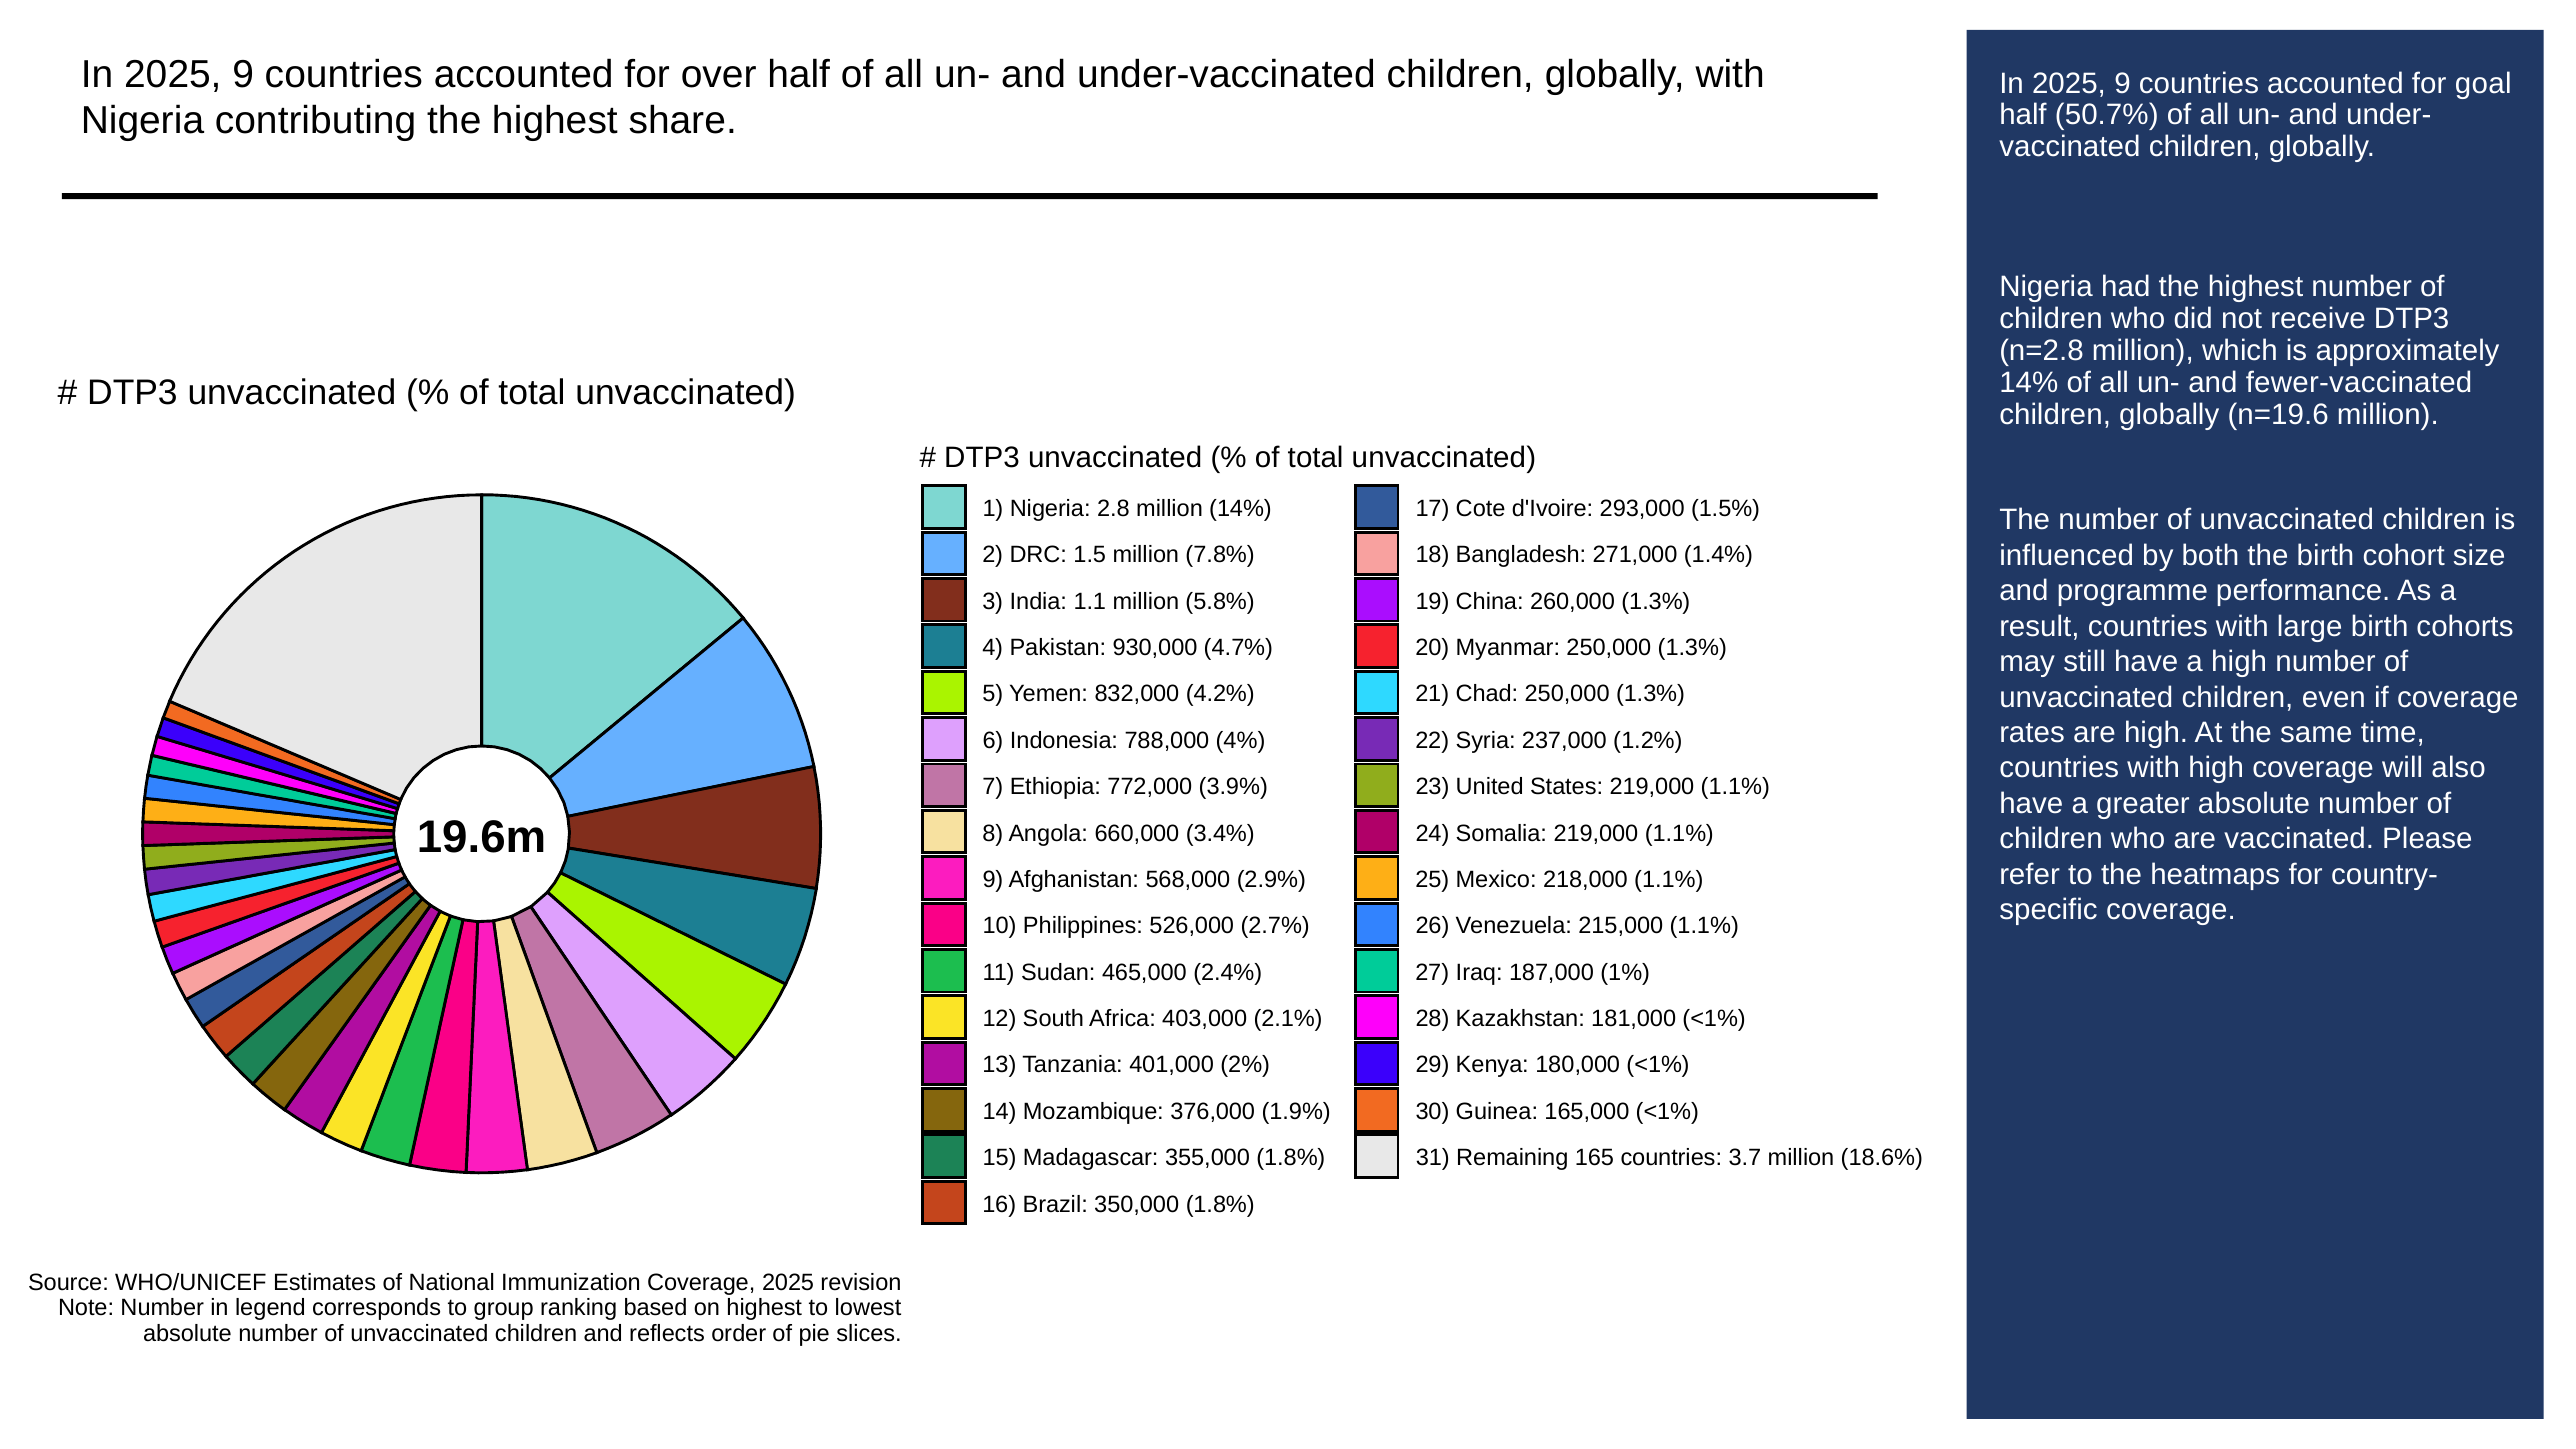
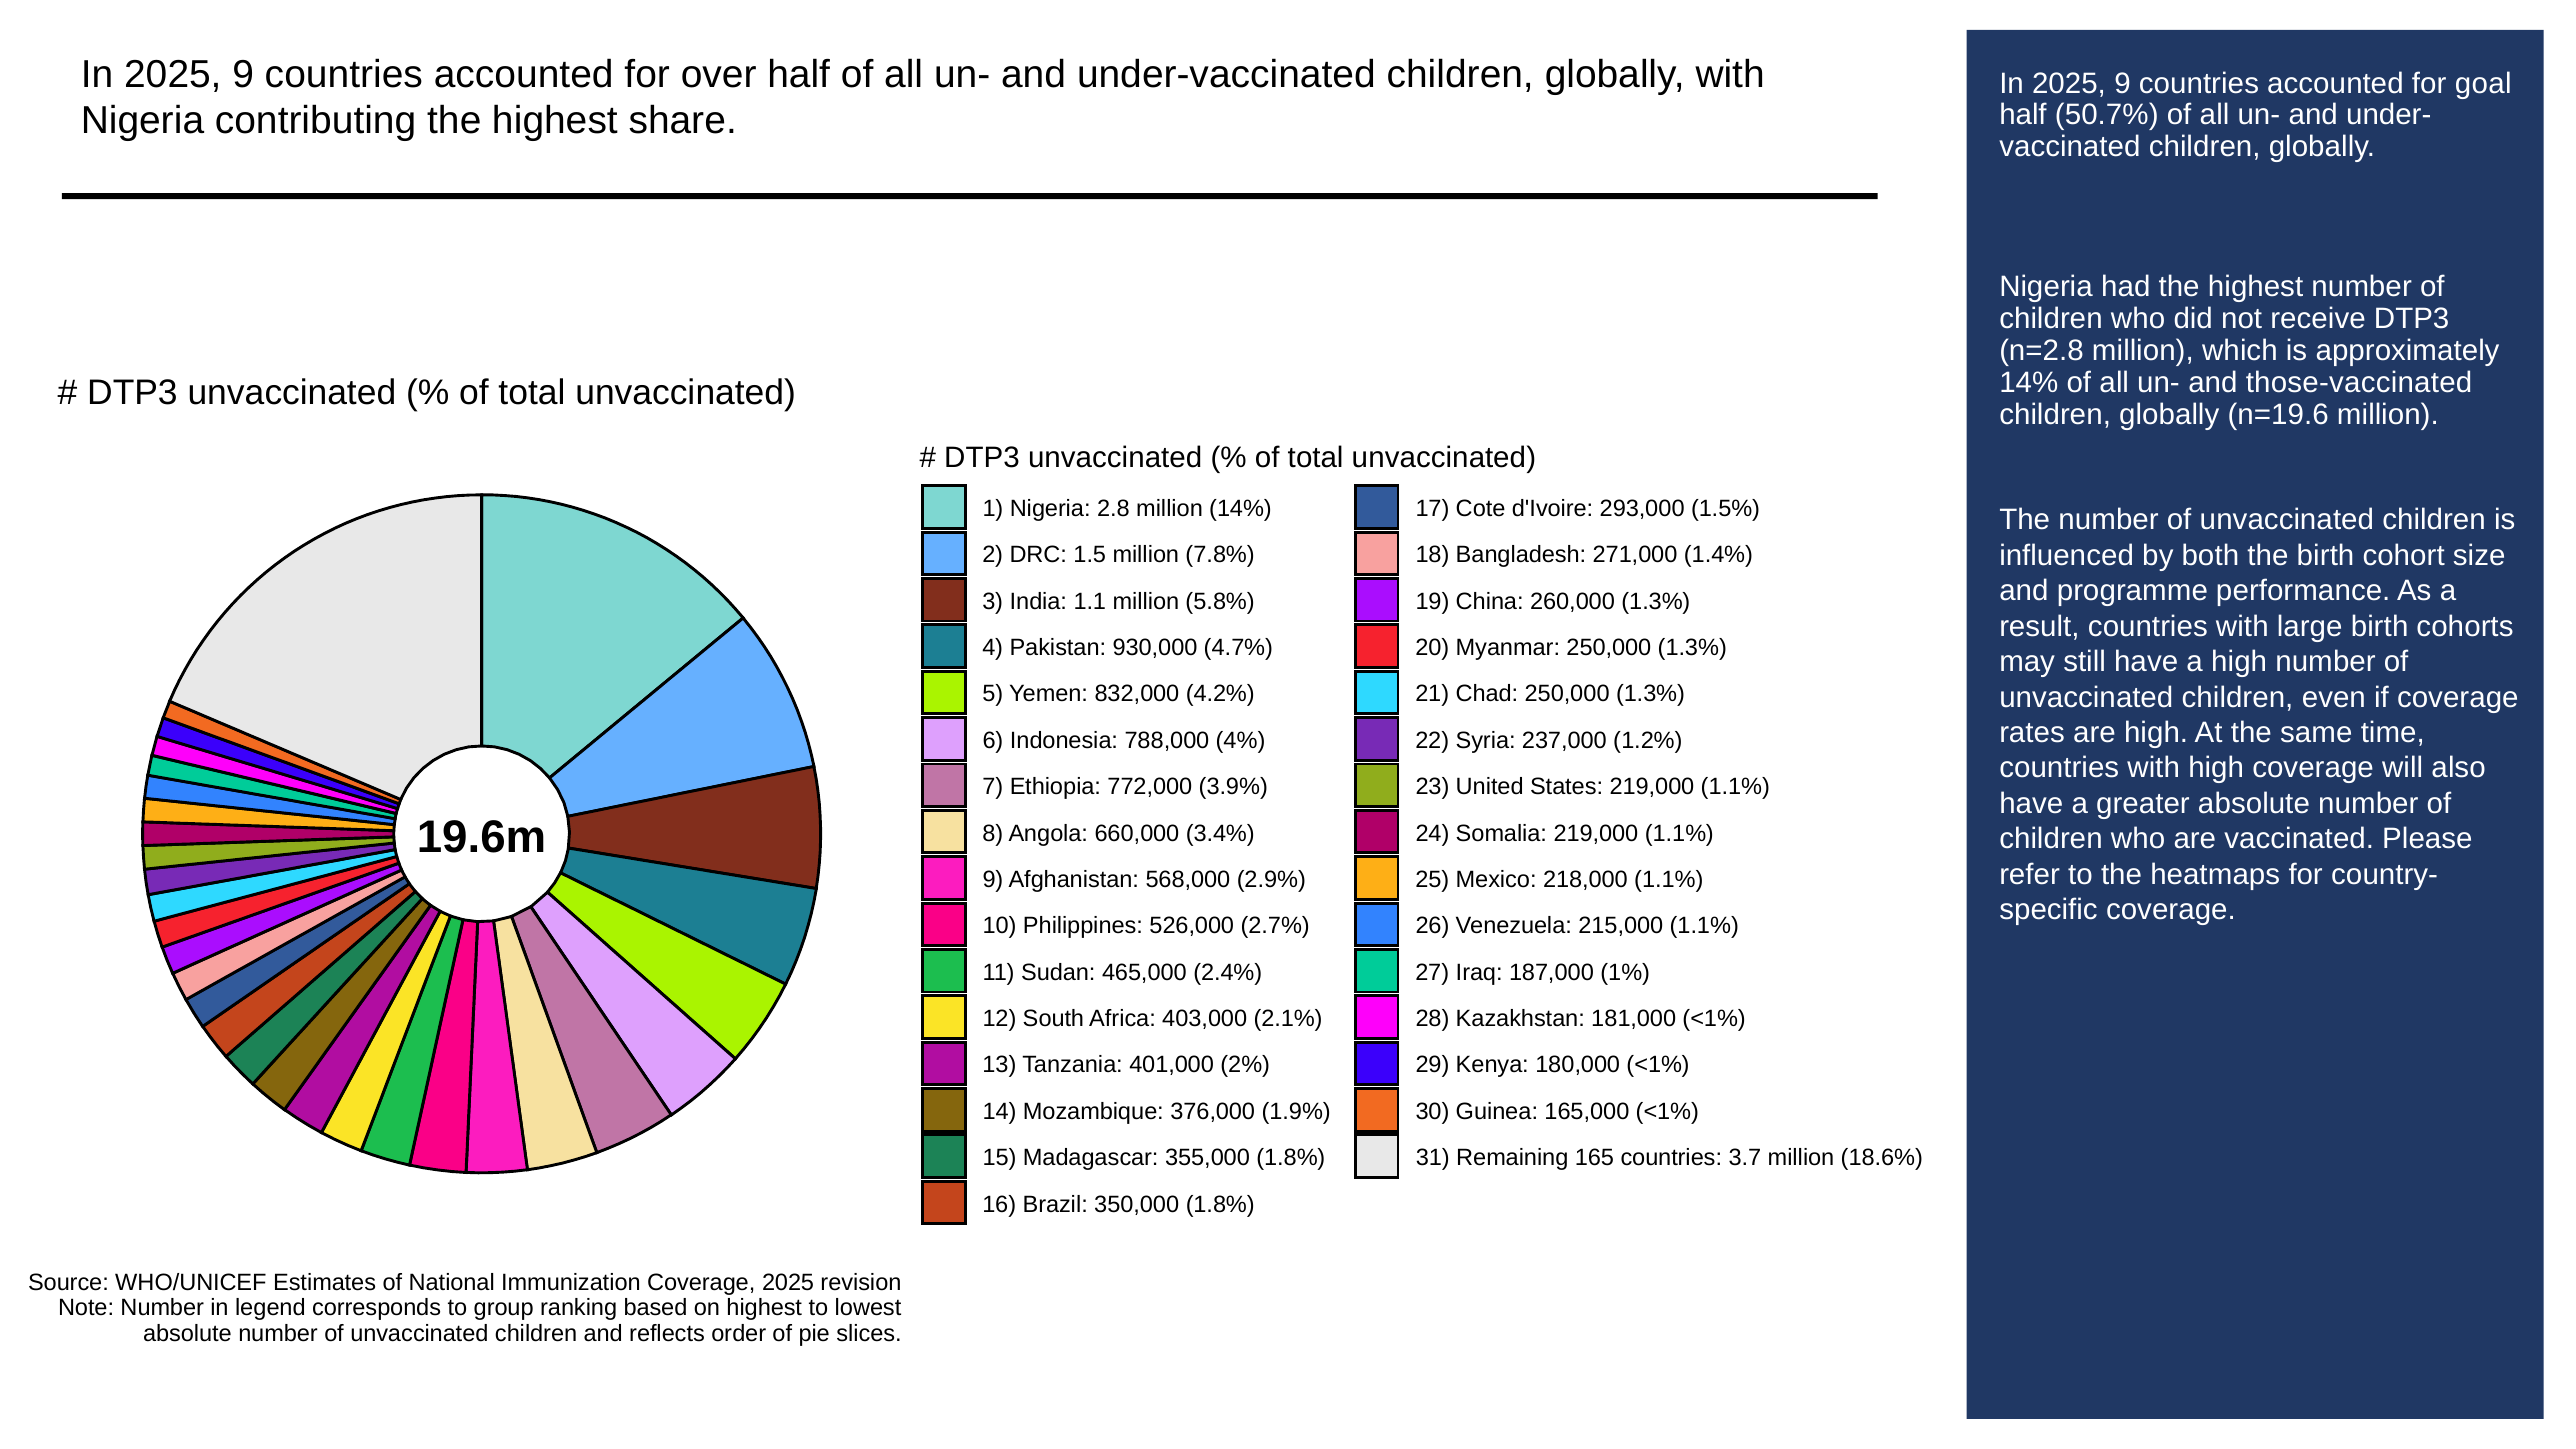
fewer-vaccinated: fewer-vaccinated -> those-vaccinated (2359, 382)
